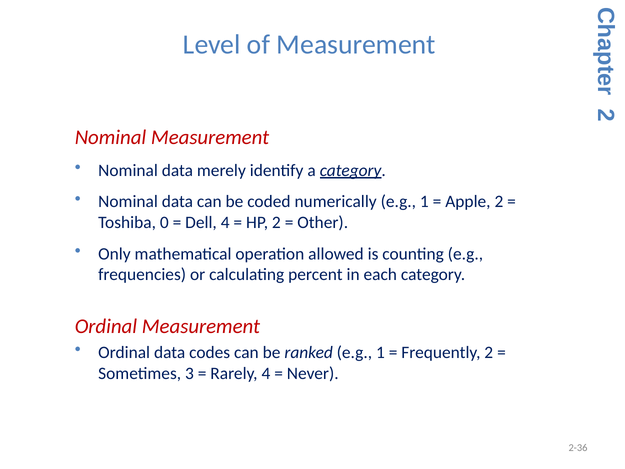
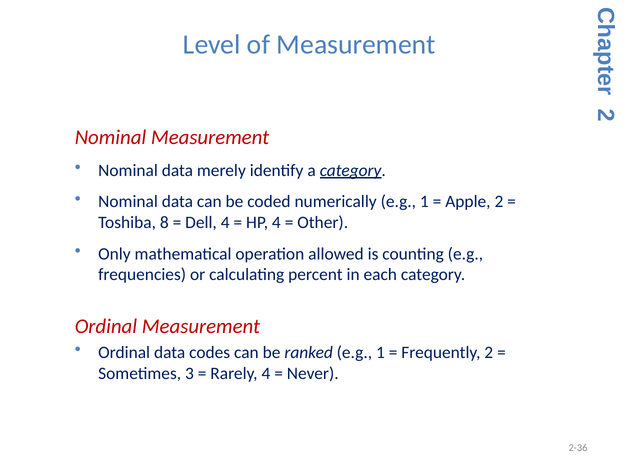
0: 0 -> 8 (164, 222)
HP 2: 2 -> 4 (276, 222)
